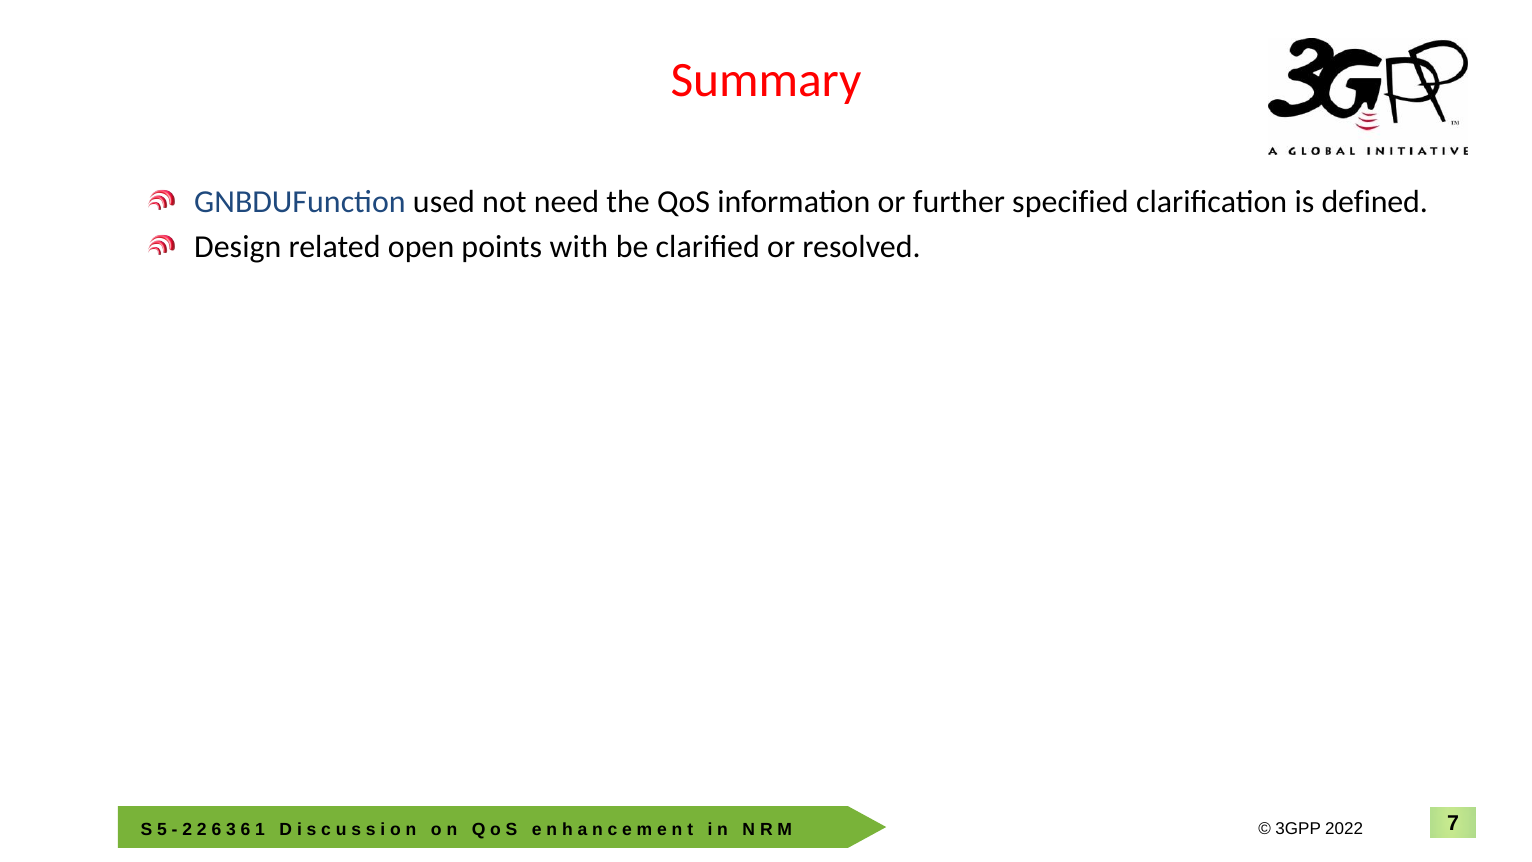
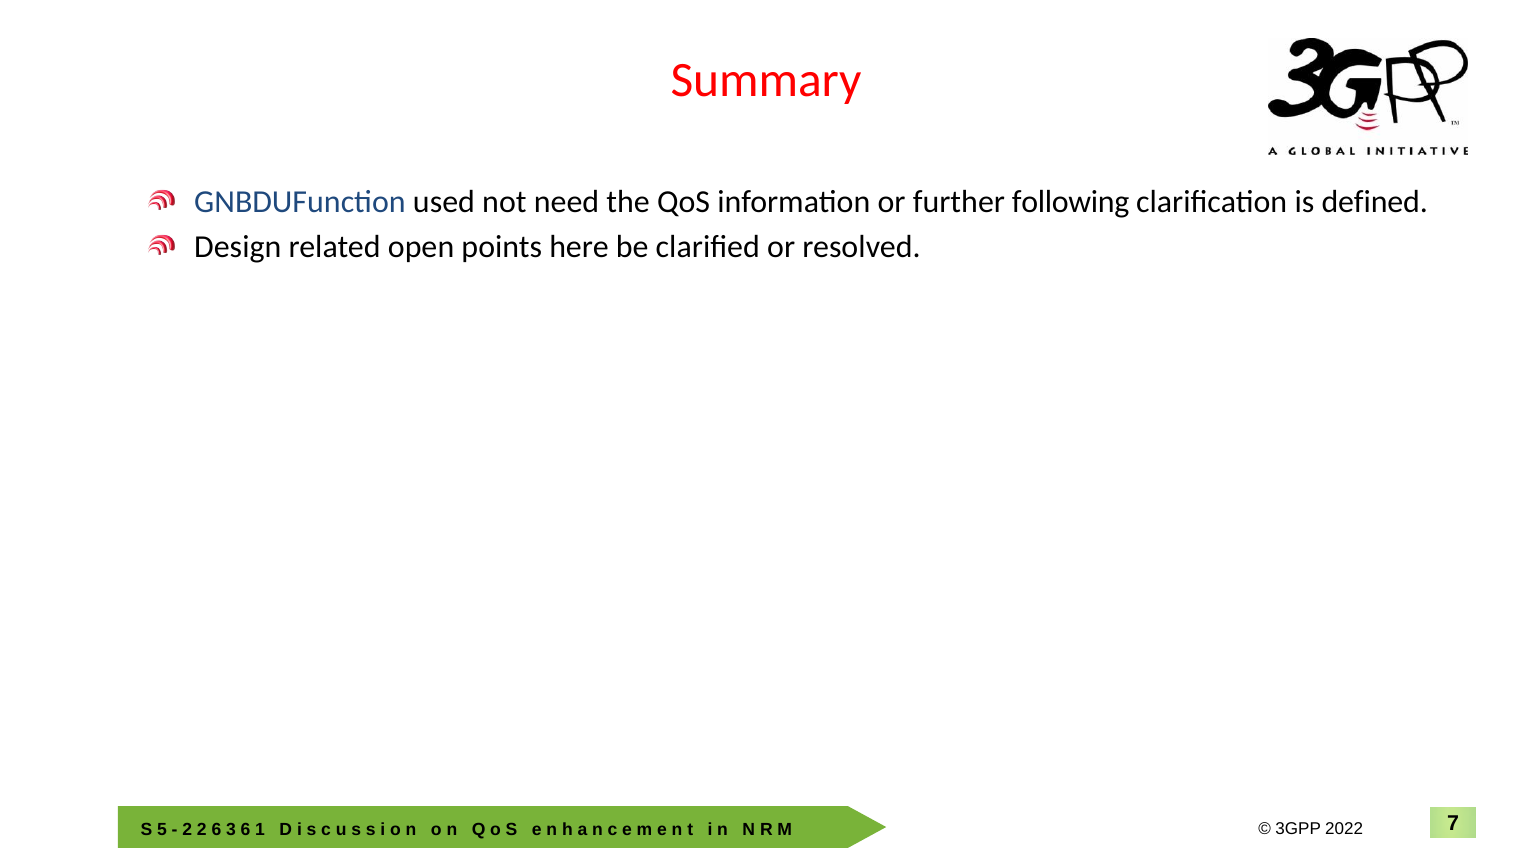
specified: specified -> following (1071, 202)
with: with -> here (579, 247)
